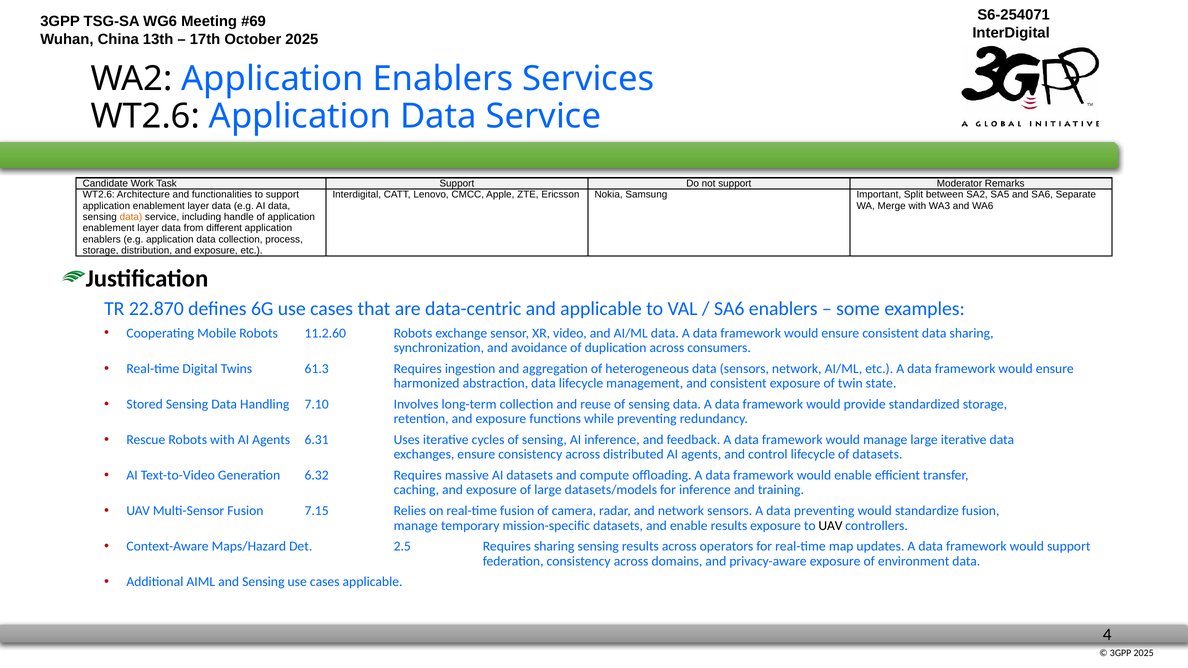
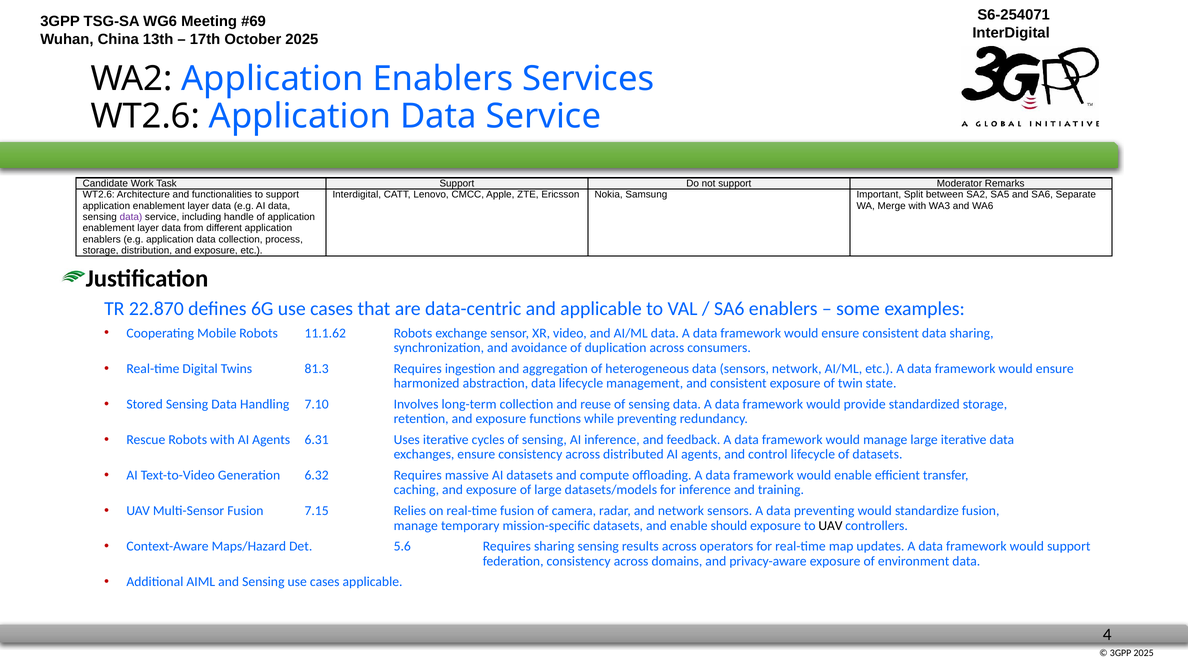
data colour: orange -> purple (131, 217)
11.2.60: 11.2.60 -> 11.1.62 (325, 333)
61.3: 61.3 -> 81.3 (317, 369)
enable results: results -> should (729, 526)
2.5: 2.5 -> 5.6 (402, 547)
